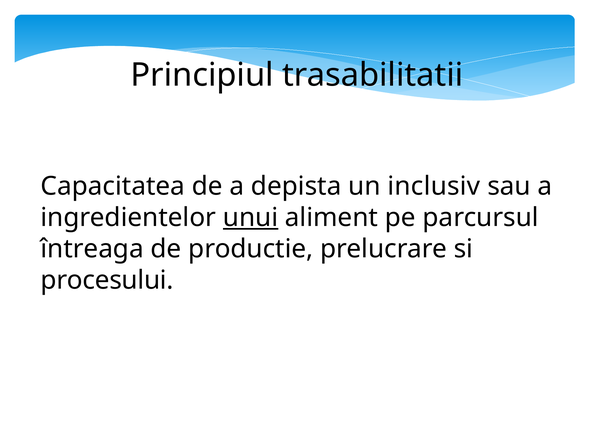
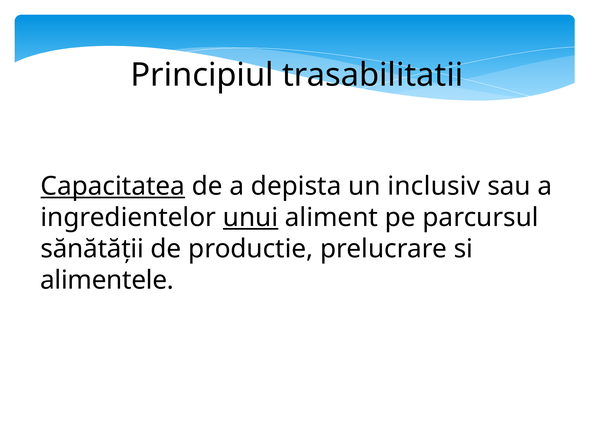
Capacitatea underline: none -> present (113, 187)
întreaga: întreaga -> sănătăţii (92, 249)
procesului: procesului -> alimentele (107, 281)
